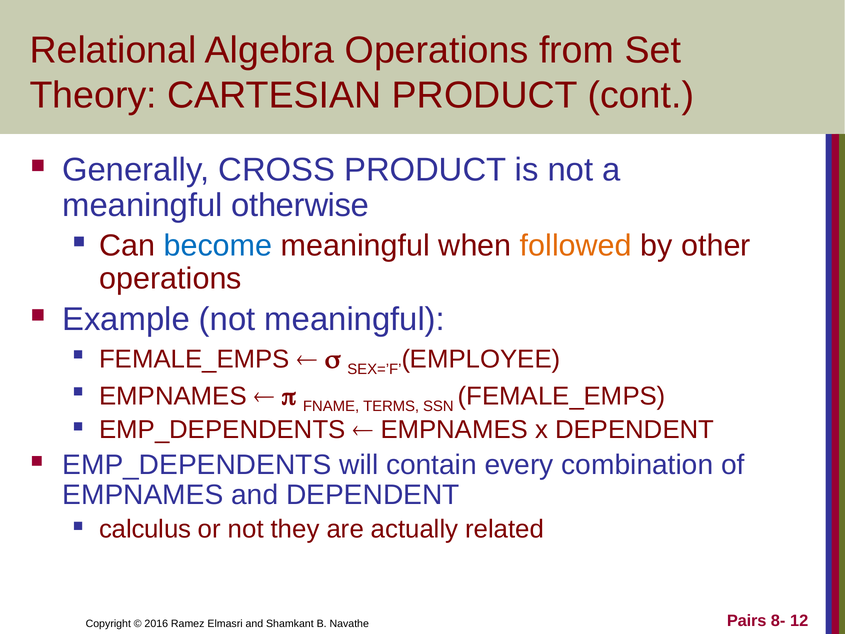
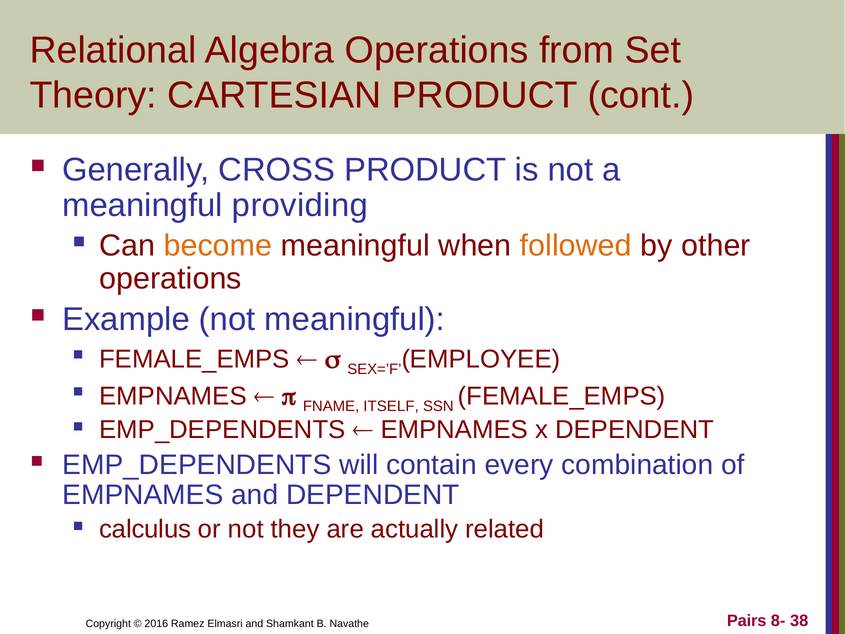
otherwise: otherwise -> providing (300, 205)
become colour: blue -> orange (218, 245)
TERMS: TERMS -> ITSELF (391, 406)
12: 12 -> 38 (799, 621)
